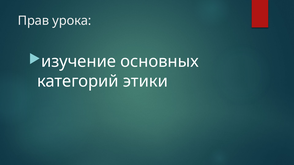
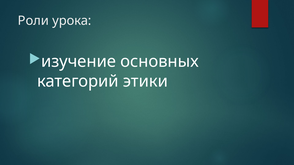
Прав: Прав -> Роли (33, 21)
